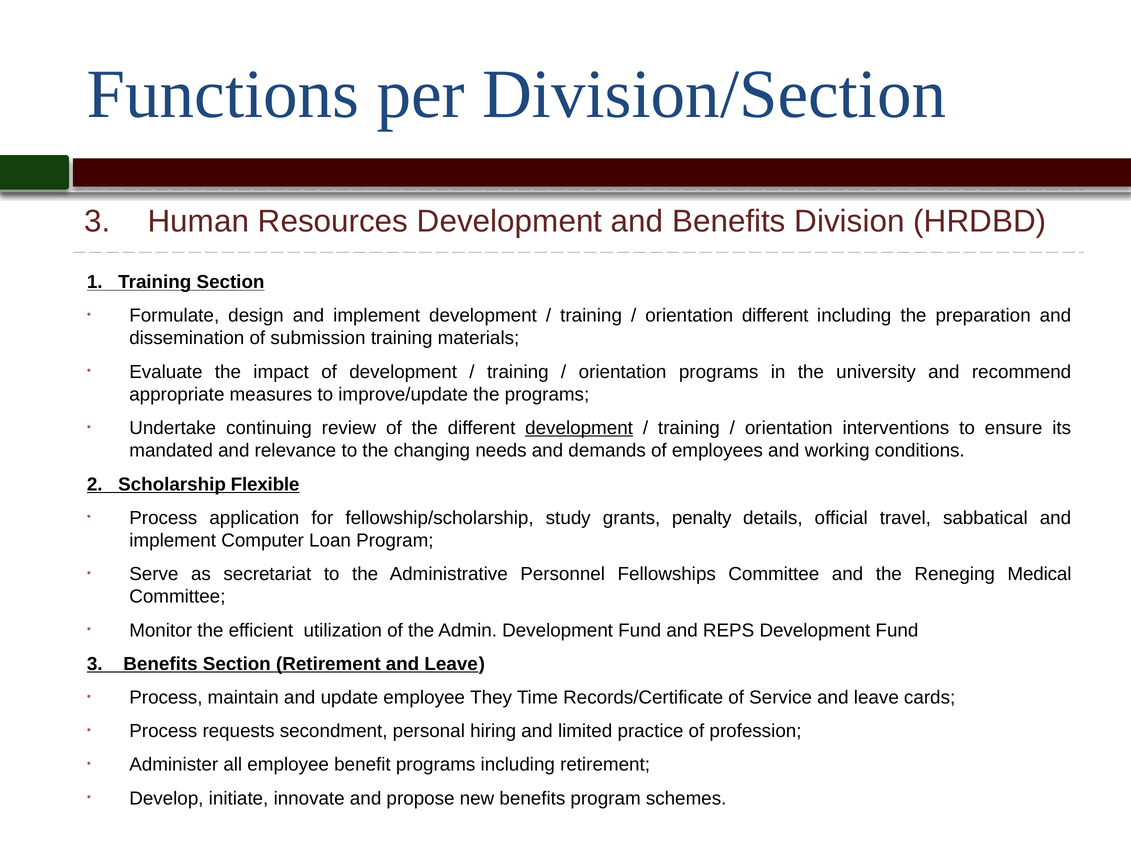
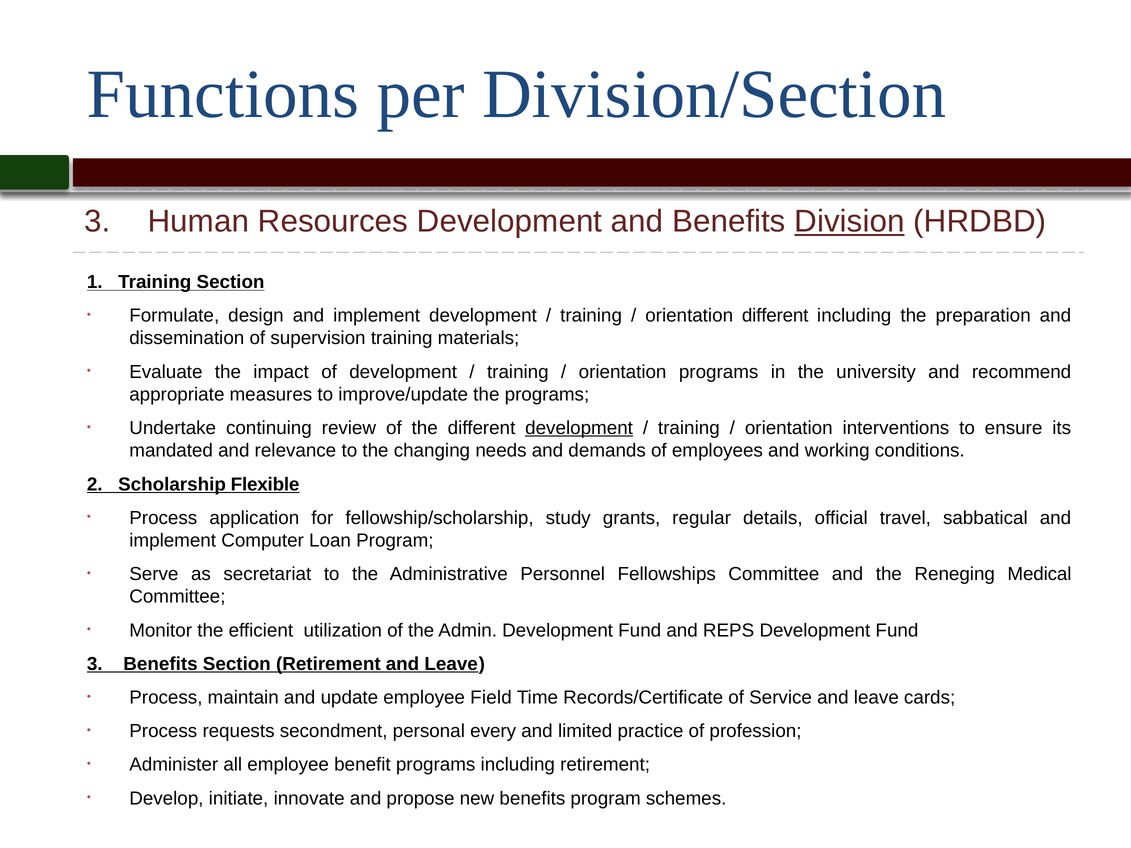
Division underline: none -> present (850, 221)
submission: submission -> supervision (318, 338)
penalty: penalty -> regular (702, 518)
They: They -> Field (491, 698)
hiring: hiring -> every (493, 731)
